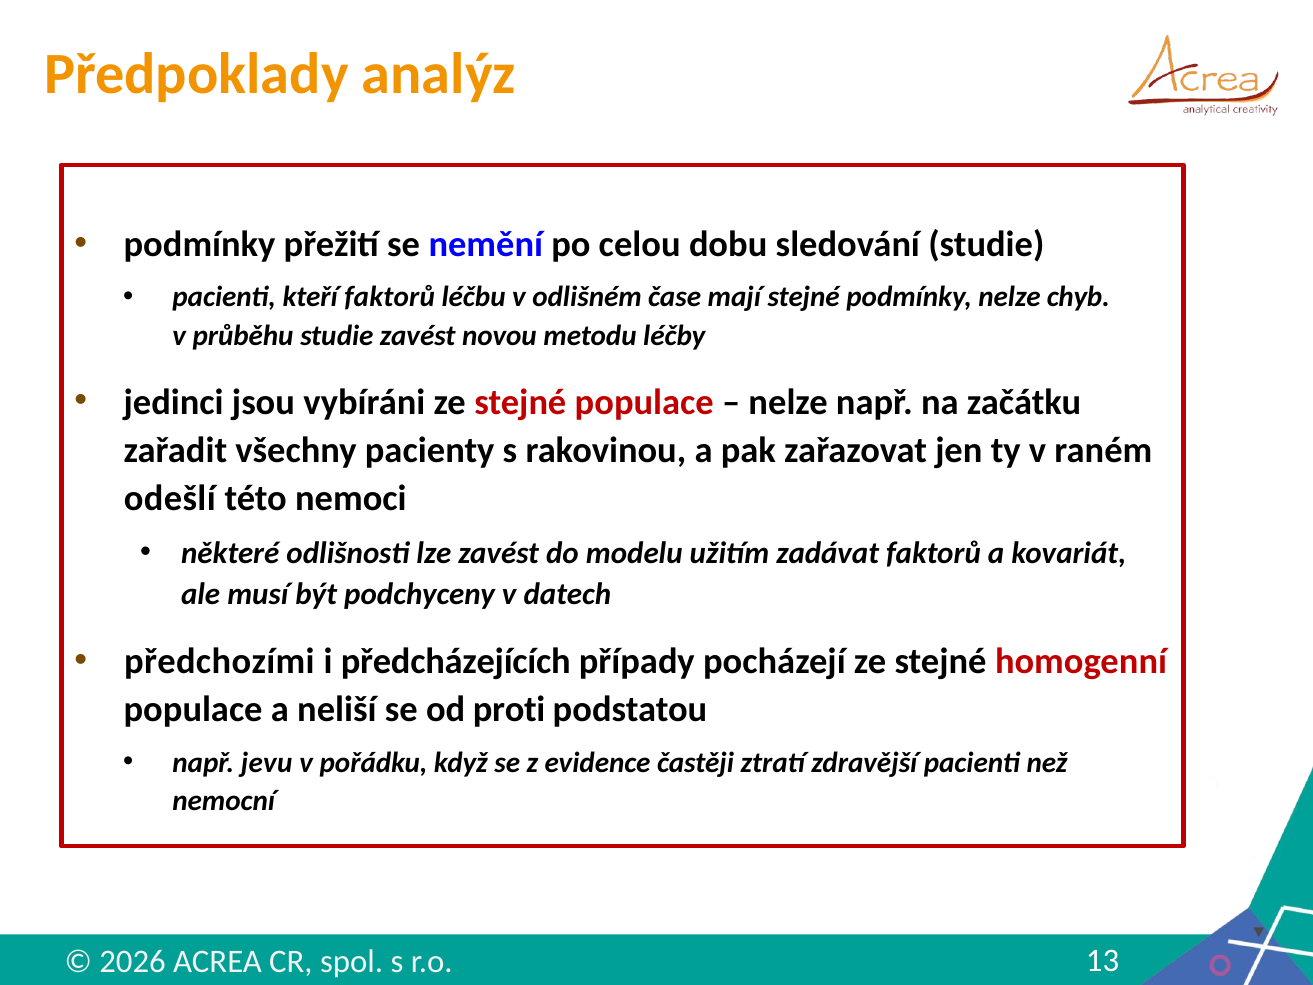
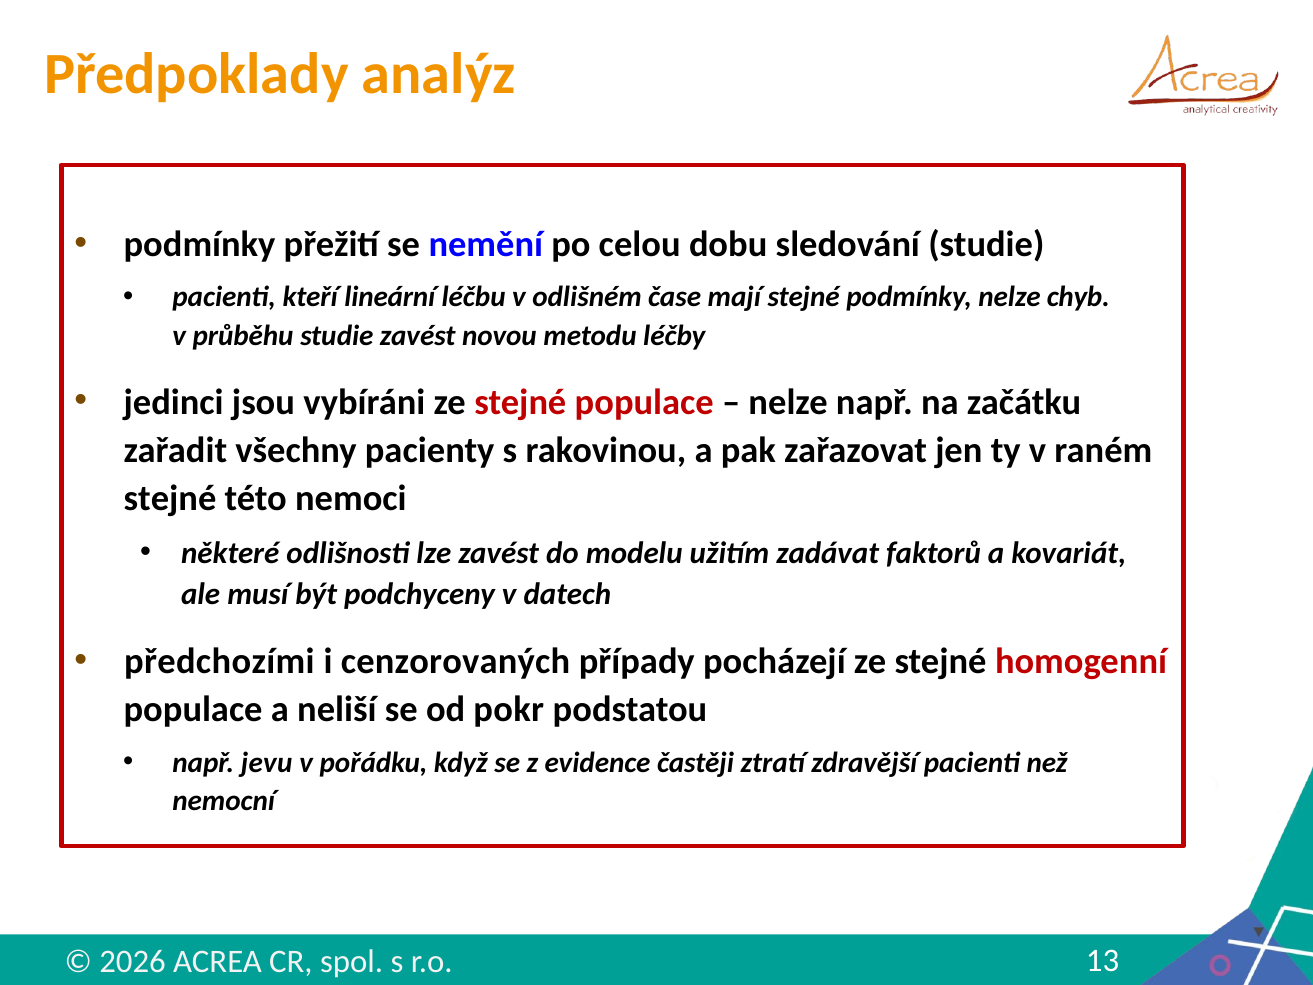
kteří faktorů: faktorů -> lineární (390, 297)
odešlí: odešlí -> stejné (170, 498)
předcházejících: předcházejících -> cenzorovaných (456, 661)
proti: proti -> pokr (509, 709)
